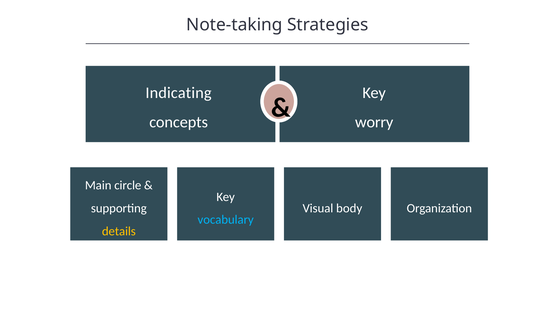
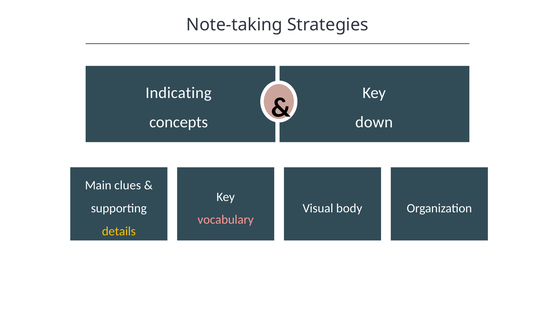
worry: worry -> down (374, 122)
circle: circle -> clues (128, 186)
vocabulary colour: light blue -> pink (226, 220)
